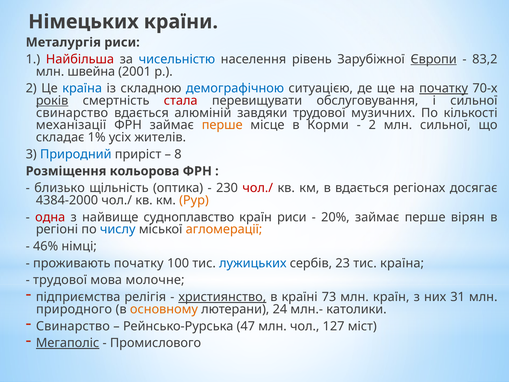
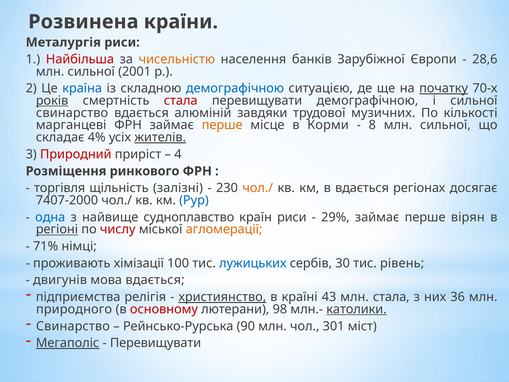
Німецьких: Німецьких -> Розвинена (83, 22)
чисельністю colour: blue -> orange (177, 59)
рівень: рівень -> банків (312, 59)
Європи underline: present -> none (434, 59)
83,2: 83,2 -> 28,6 (485, 59)
швейна: швейна -> сильної (91, 71)
перевищувати обслуговування: обслуговування -> демографічною (367, 101)
механізації: механізації -> марганцеві (71, 125)
2: 2 -> 8 (372, 125)
1%: 1% -> 4% (97, 137)
жителів underline: none -> present (160, 137)
Природний colour: blue -> red (76, 154)
8: 8 -> 4 (178, 154)
кольорова: кольорова -> ринкового (145, 171)
близько: близько -> торгівля (60, 188)
оптика: оптика -> залізні (178, 188)
чол./ colour: red -> orange (258, 188)
4384-2000: 4384-2000 -> 7407-2000 (67, 200)
Рур colour: orange -> blue (194, 200)
одна colour: red -> blue (50, 217)
20%: 20% -> 29% (335, 217)
регіоні underline: none -> present (57, 229)
числу colour: blue -> red (118, 229)
46%: 46% -> 71% (46, 246)
проживають початку: початку -> хімізації (139, 263)
23: 23 -> 30 (343, 263)
тис країна: країна -> рівень (402, 263)
трудової: трудової -> двигунів (60, 280)
мова молочне: молочне -> вдається (155, 280)
73: 73 -> 43 (329, 297)
млн країн: країн -> стала (391, 297)
31: 31 -> 36 (458, 297)
основному colour: orange -> red (164, 309)
24: 24 -> 98 (280, 309)
католики underline: none -> present (356, 309)
47: 47 -> 90 (246, 326)
127: 127 -> 301 (334, 326)
Промислового: Промислового -> Перевищувати (156, 343)
